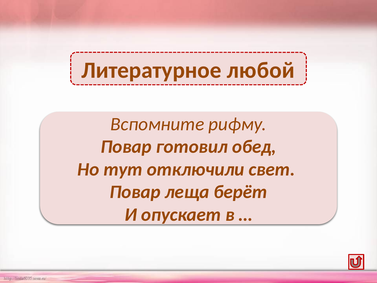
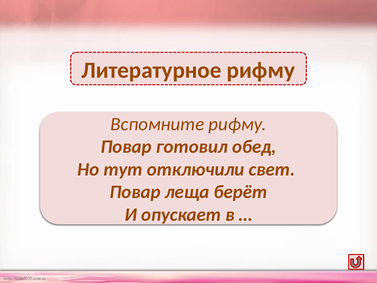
Литературное любой: любой -> рифму (261, 70)
